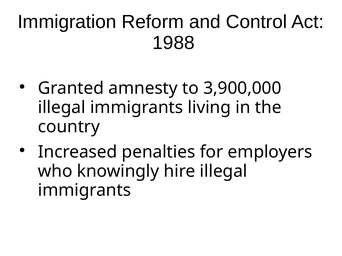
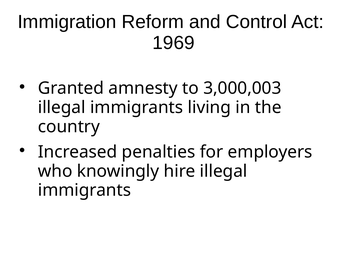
1988: 1988 -> 1969 (174, 43)
3,900,000: 3,900,000 -> 3,000,003 (242, 88)
